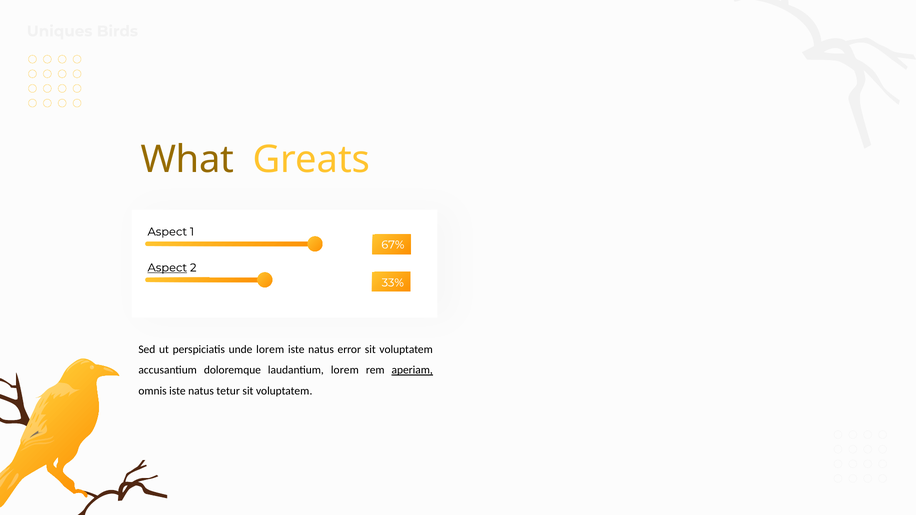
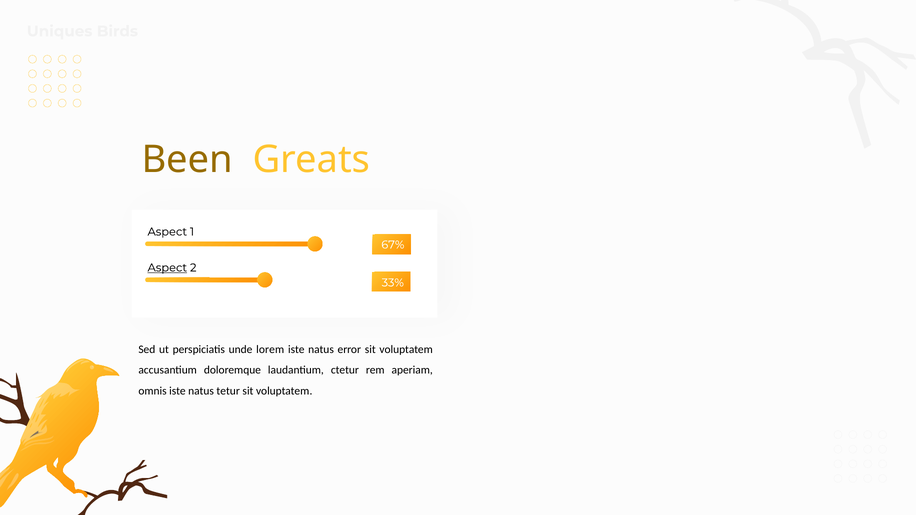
What: What -> Been (187, 160)
laudantium lorem: lorem -> ctetur (345, 370)
aperiam underline: present -> none (412, 370)
